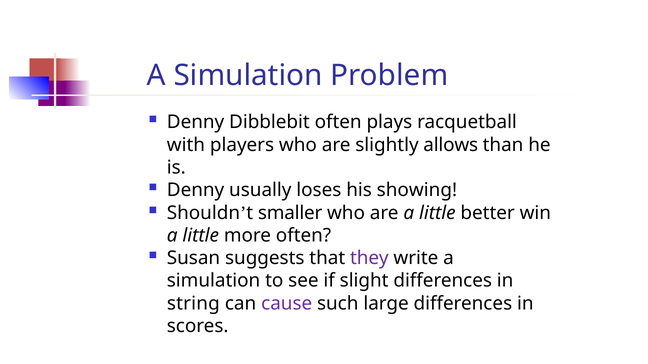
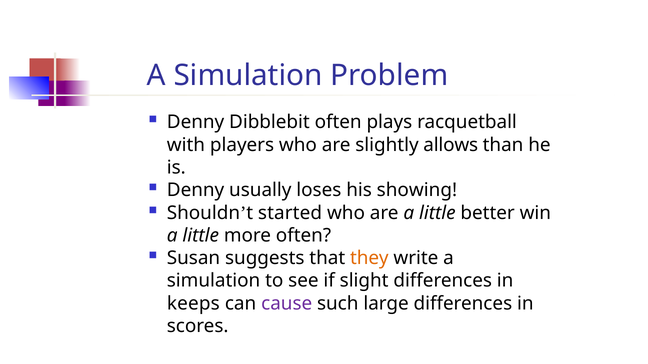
smaller: smaller -> started (290, 213)
they colour: purple -> orange (369, 258)
string: string -> keeps (193, 304)
